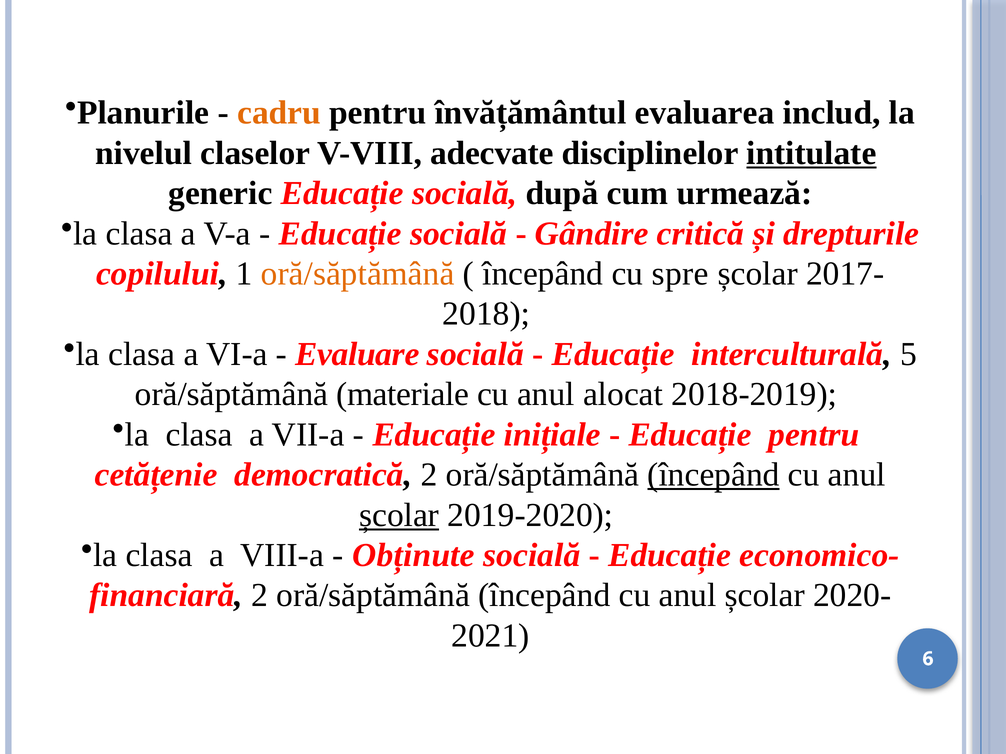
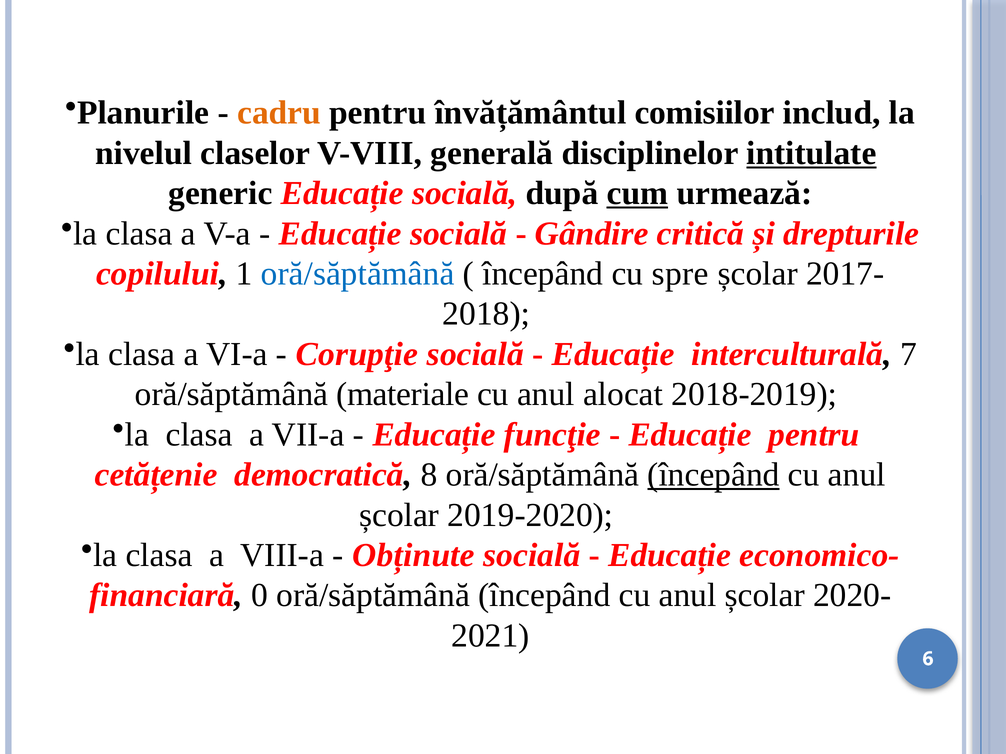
evaluarea: evaluarea -> comisiilor (705, 113)
adecvate: adecvate -> generală (492, 153)
cum underline: none -> present (637, 193)
oră/săptămână colour: orange -> blue (358, 274)
Evaluare: Evaluare -> Corupţie (357, 354)
5: 5 -> 7 (909, 354)
inițiale: inițiale -> funcţie (552, 435)
democratică 2: 2 -> 8 (429, 475)
școlar underline: present -> none (399, 515)
2: 2 -> 0 (260, 596)
